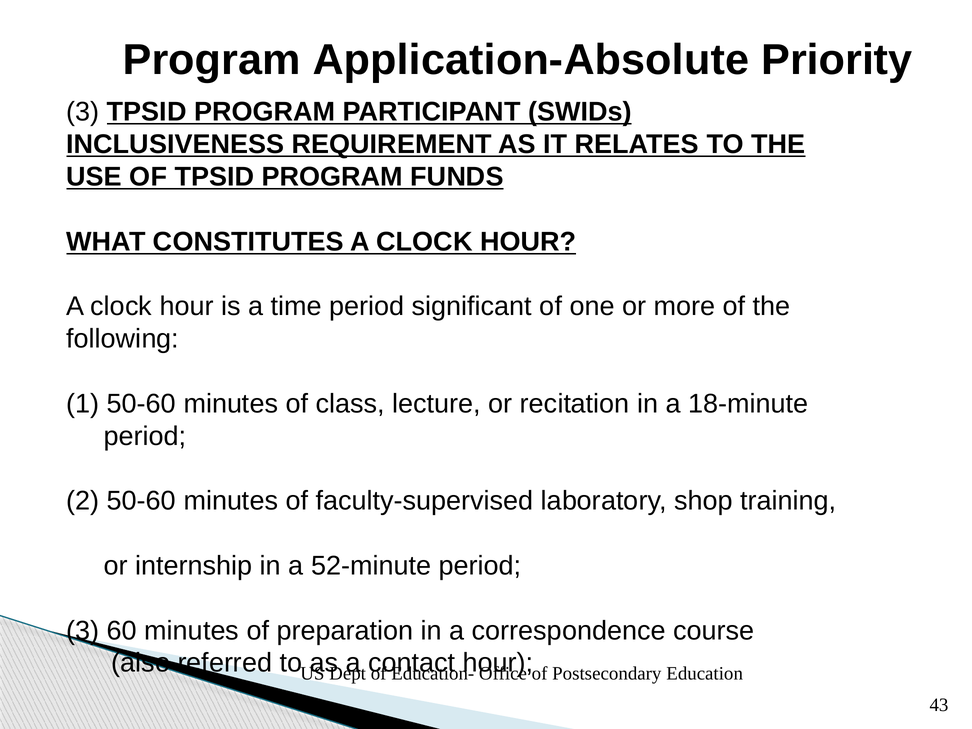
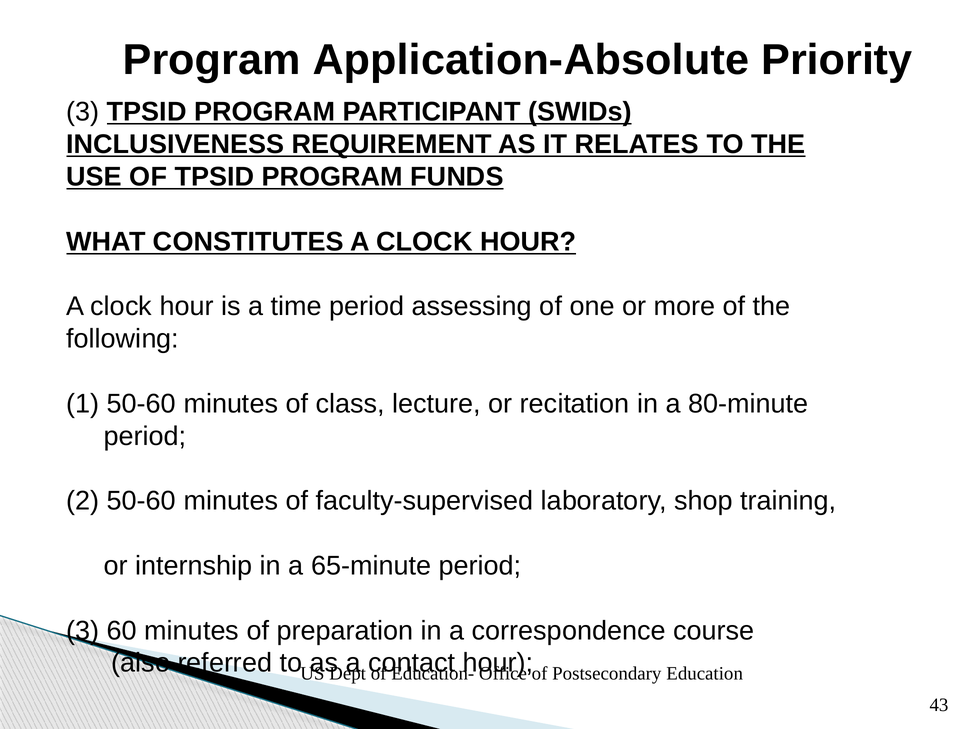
significant: significant -> assessing (472, 307)
18-minute: 18-minute -> 80-minute (748, 404)
52-minute: 52-minute -> 65-minute (371, 566)
